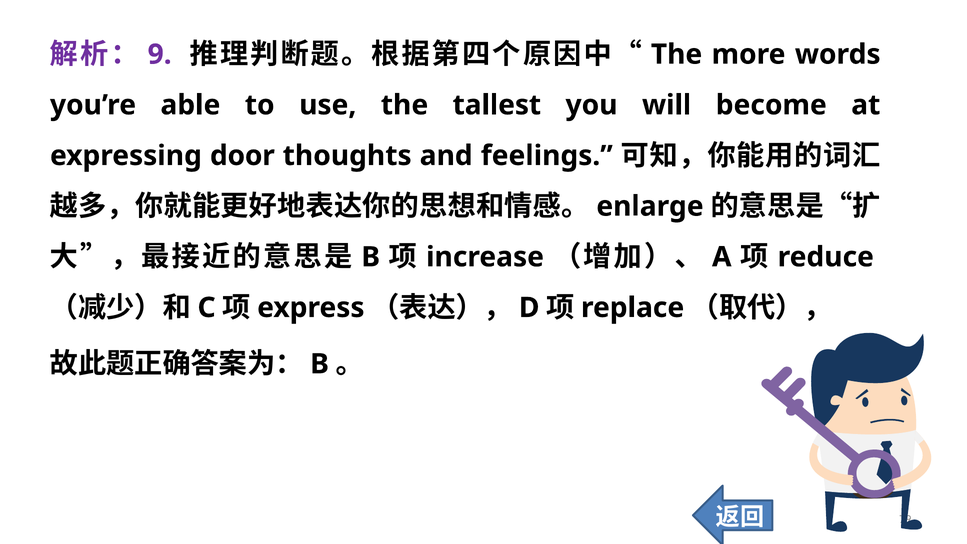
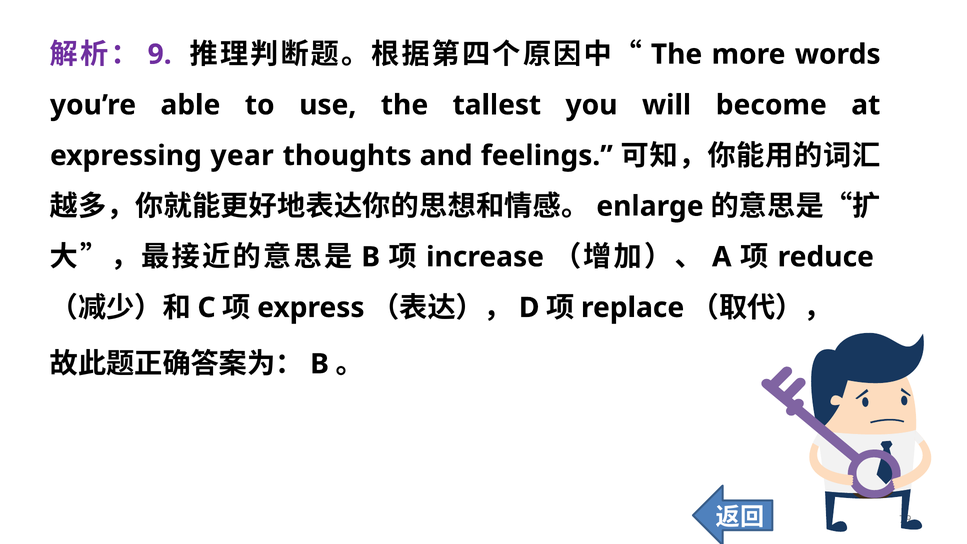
door: door -> year (242, 156)
